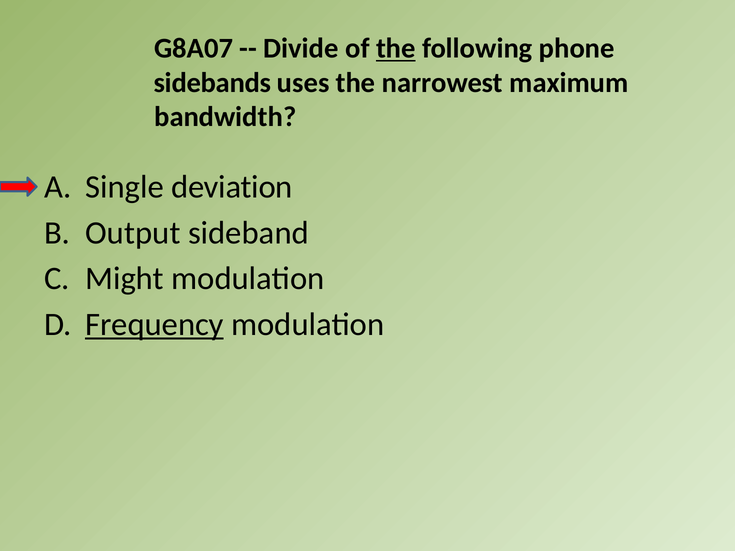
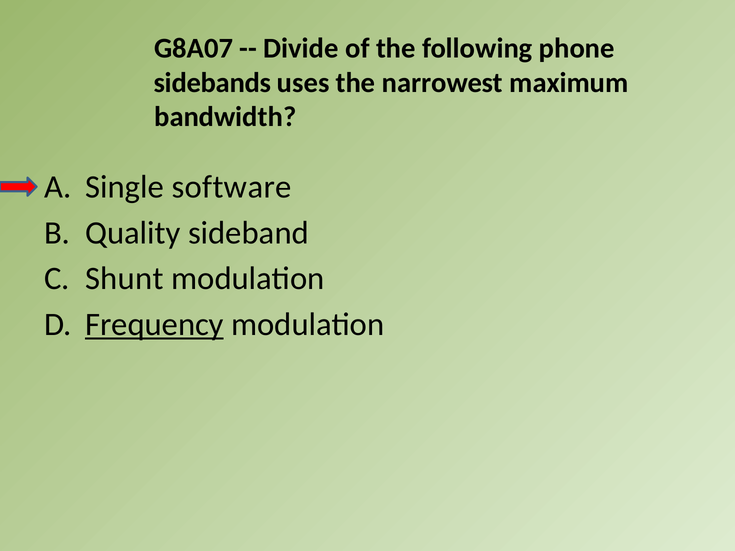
the underline: present -> none (396, 48)
deviation: deviation -> software (232, 187)
Output: Output -> Quality (133, 233)
Might: Might -> Shunt (124, 279)
